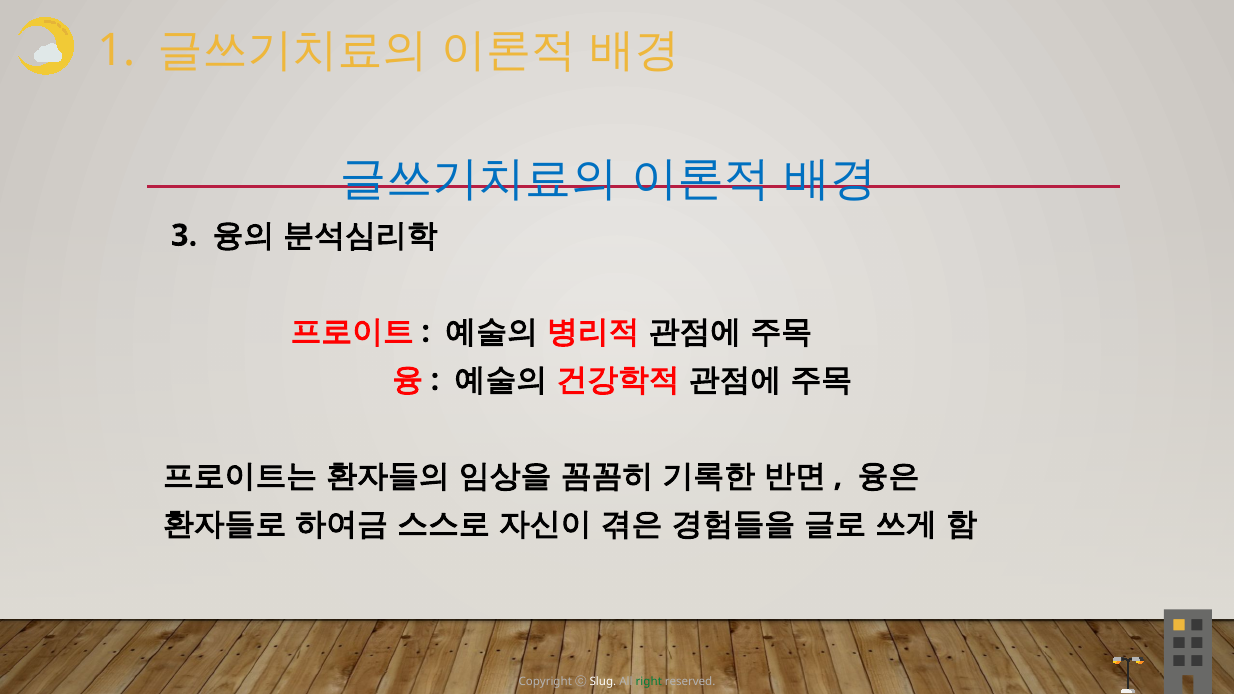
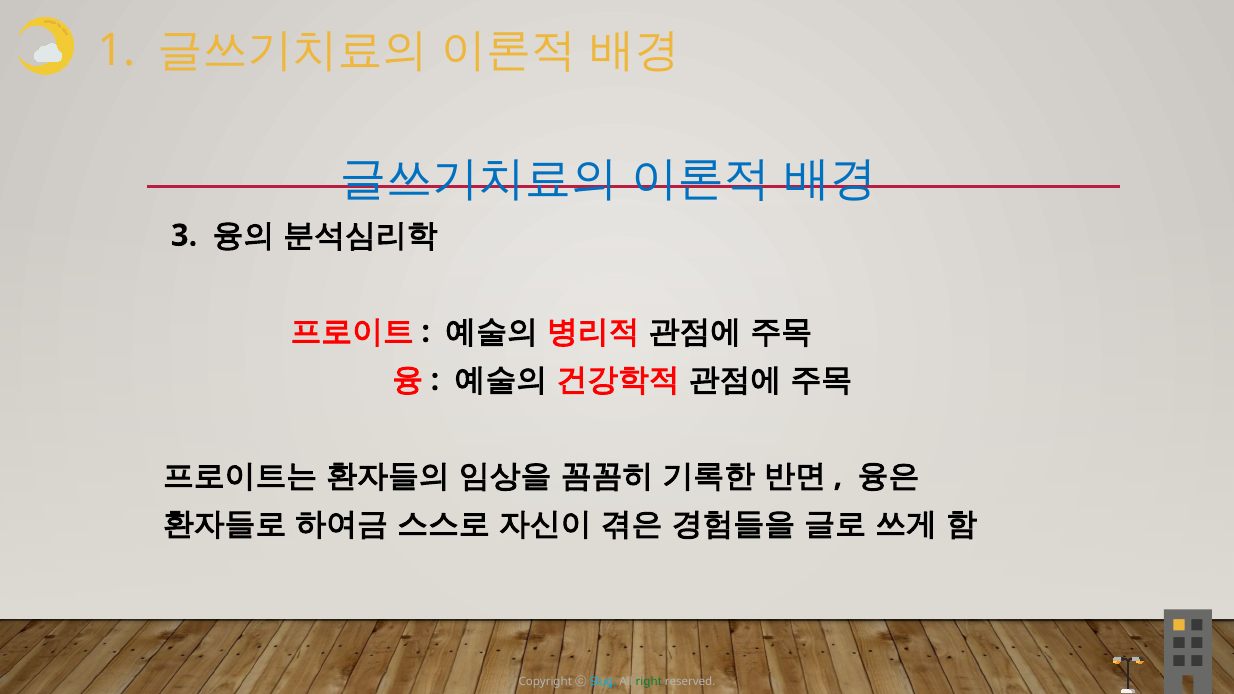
Slug colour: white -> light blue (603, 682)
